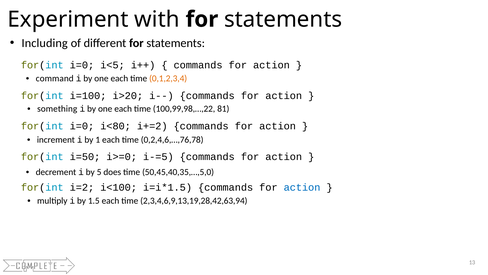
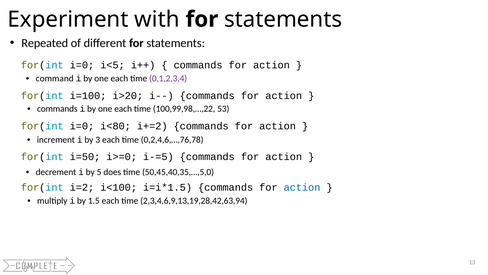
Including: Including -> Repeated (45, 43)
0,1,2,3,4 colour: orange -> purple (168, 78)
something: something -> commands (57, 109)
81: 81 -> 53 (223, 109)
1: 1 -> 3 (98, 140)
